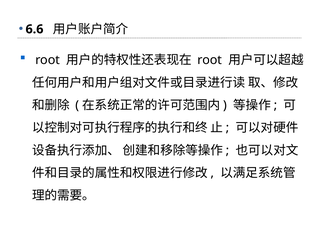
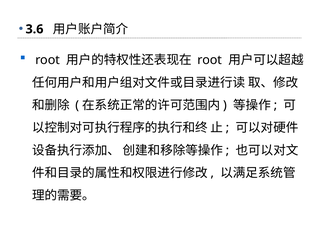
6.6: 6.6 -> 3.6 (34, 29)
